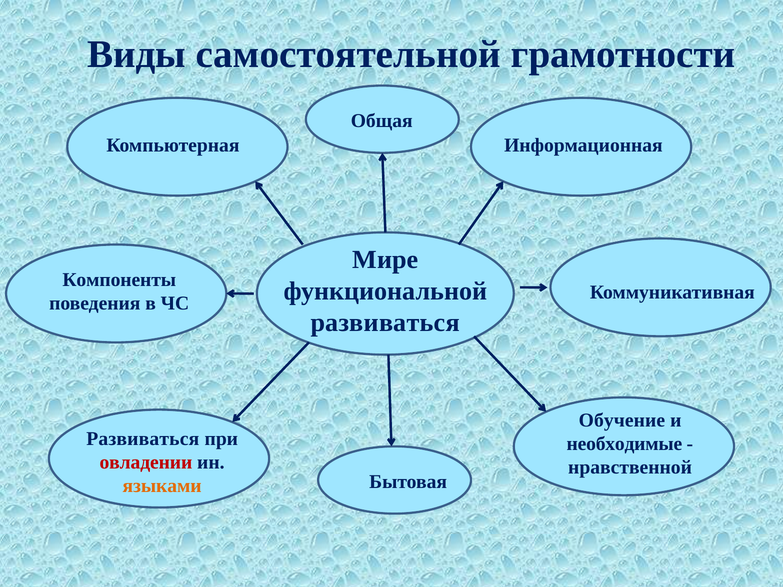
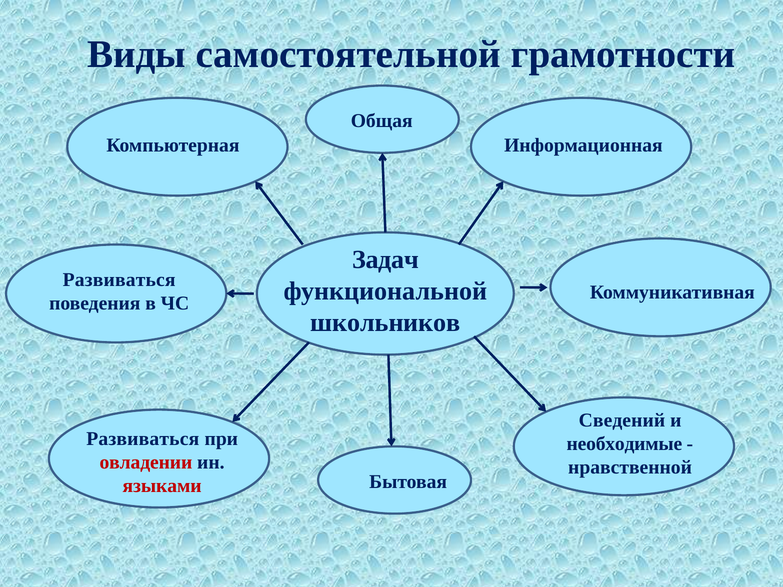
Мире: Мире -> Задач (385, 260)
Компоненты: Компоненты -> Развиваться (119, 280)
развиваться: развиваться -> школьников (385, 323)
Обучение: Обучение -> Сведений (622, 421)
языками colour: orange -> red (162, 486)
